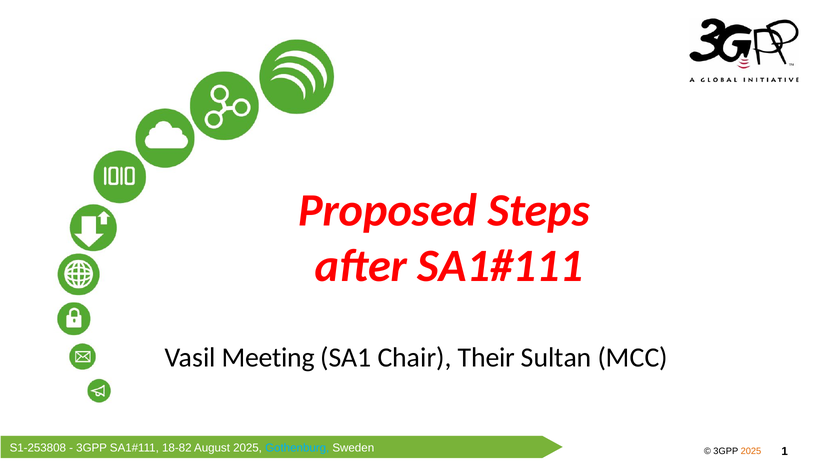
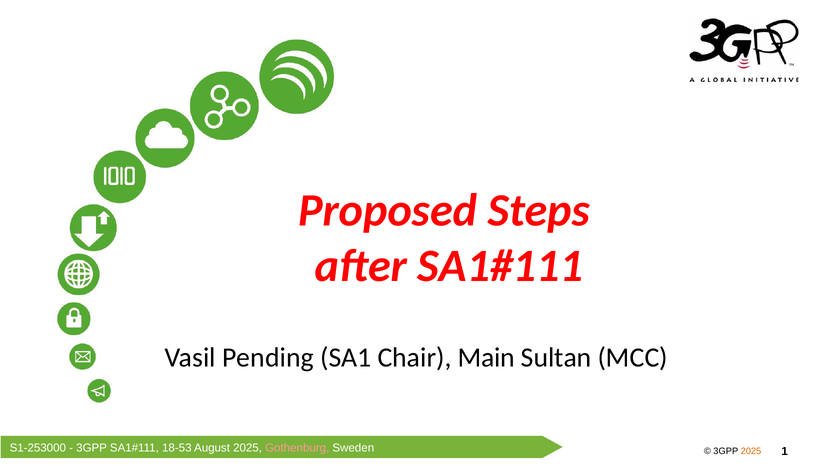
Meeting: Meeting -> Pending (268, 357)
Their: Their -> Main (486, 357)
S1-253808: S1-253808 -> S1-253000 (38, 448)
18-82: 18-82 -> 18-53 (177, 448)
Gothenburg colour: light blue -> pink (297, 448)
